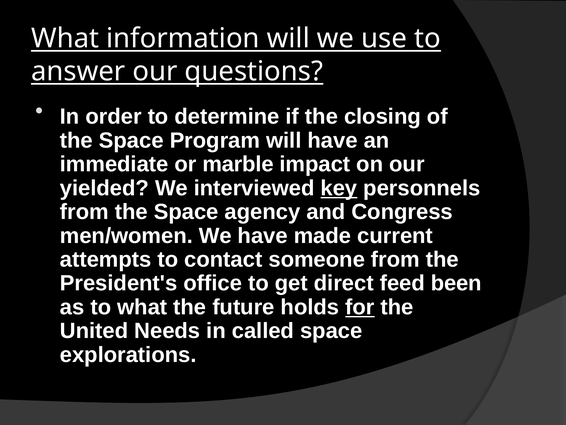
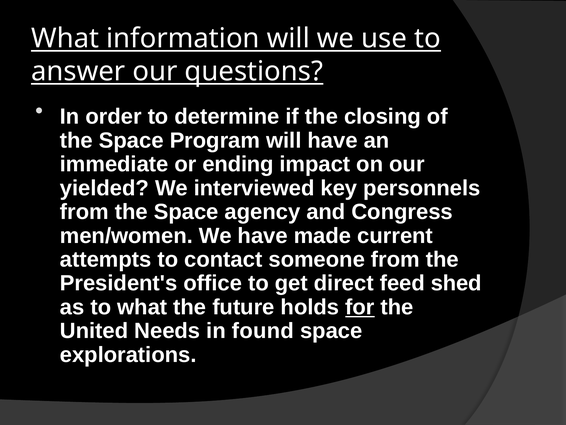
marble: marble -> ending (238, 164)
key underline: present -> none (339, 188)
been: been -> shed (456, 283)
called: called -> found (263, 331)
